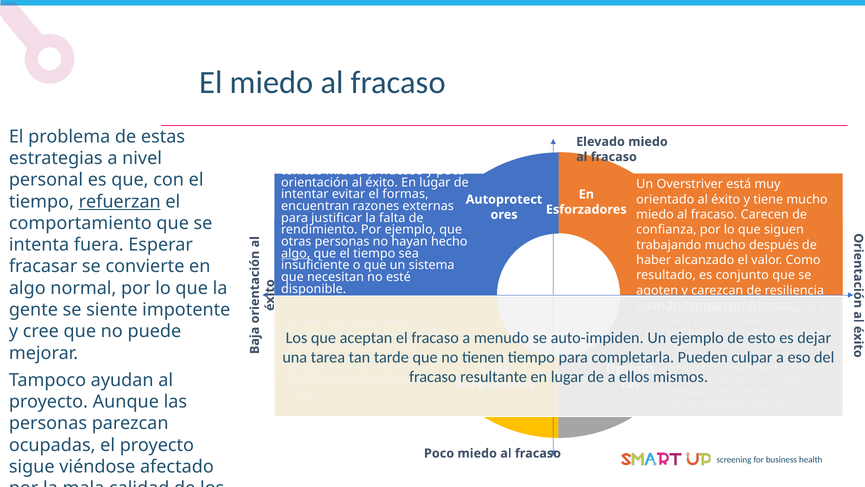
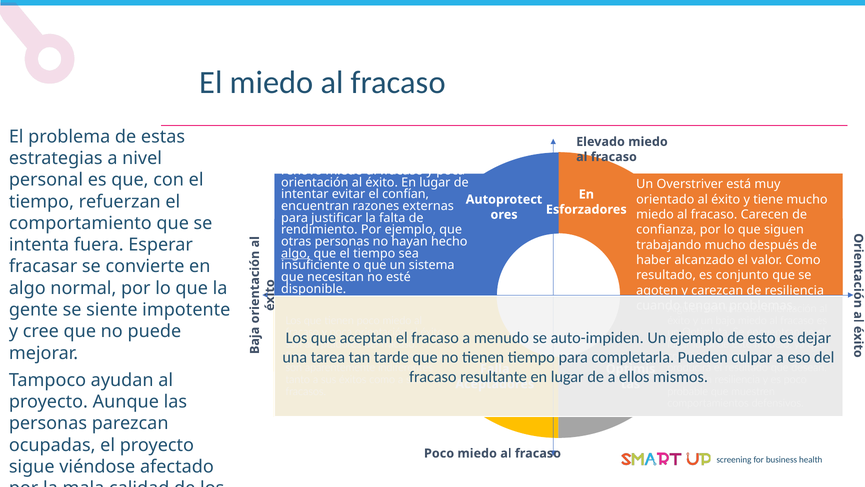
tóxicas: tóxicas -> renovó (302, 170)
el formas: formas -> confían (406, 194)
refuerzan underline: present -> none (120, 201)
